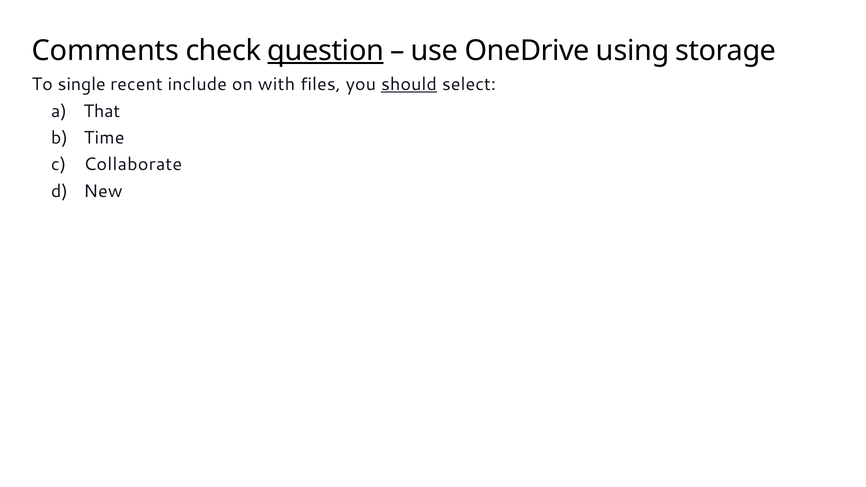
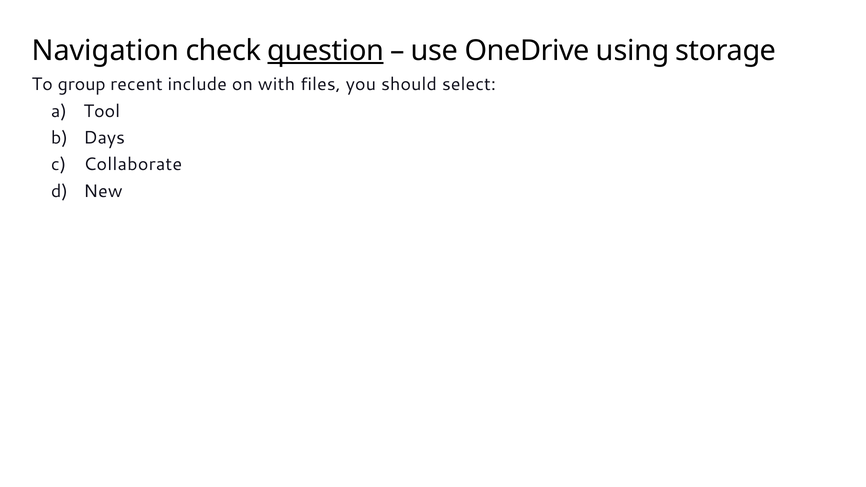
Comments: Comments -> Navigation (105, 51)
single: single -> group (82, 84)
should underline: present -> none (409, 84)
That: That -> Tool (102, 111)
Time: Time -> Days (104, 138)
